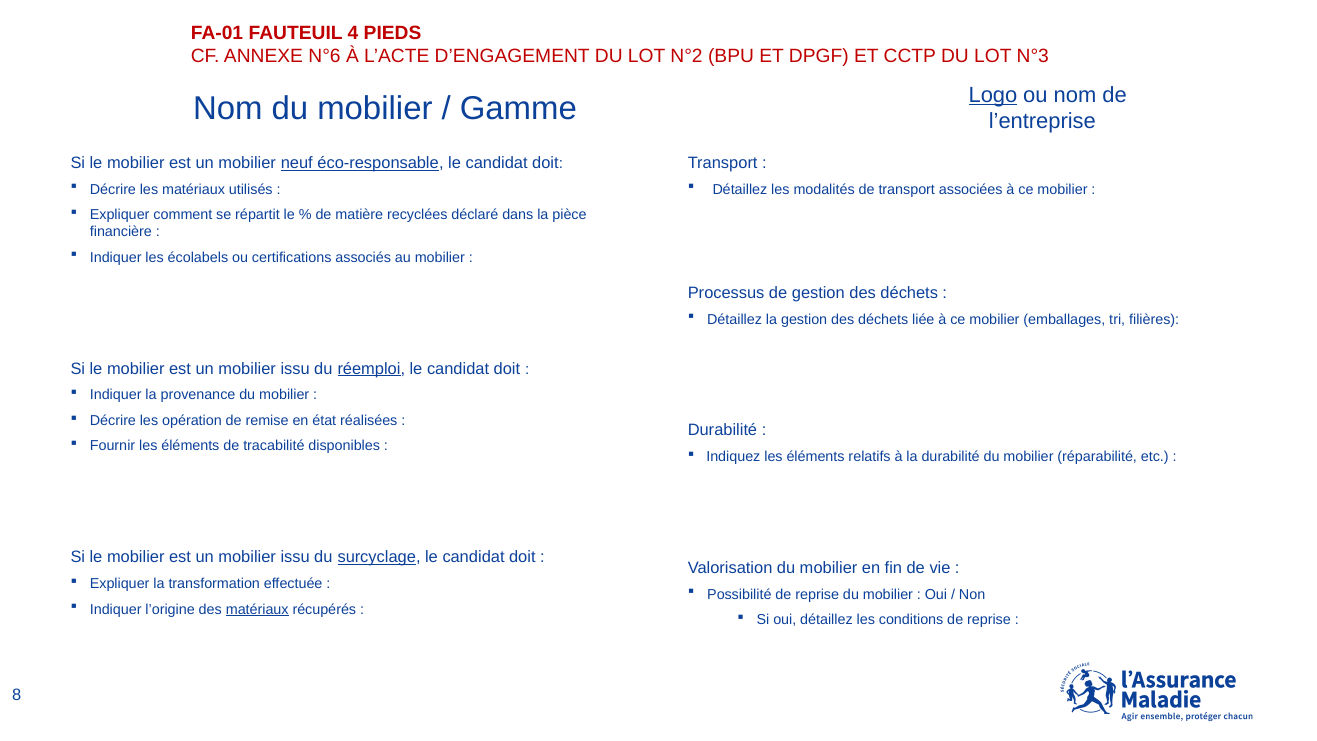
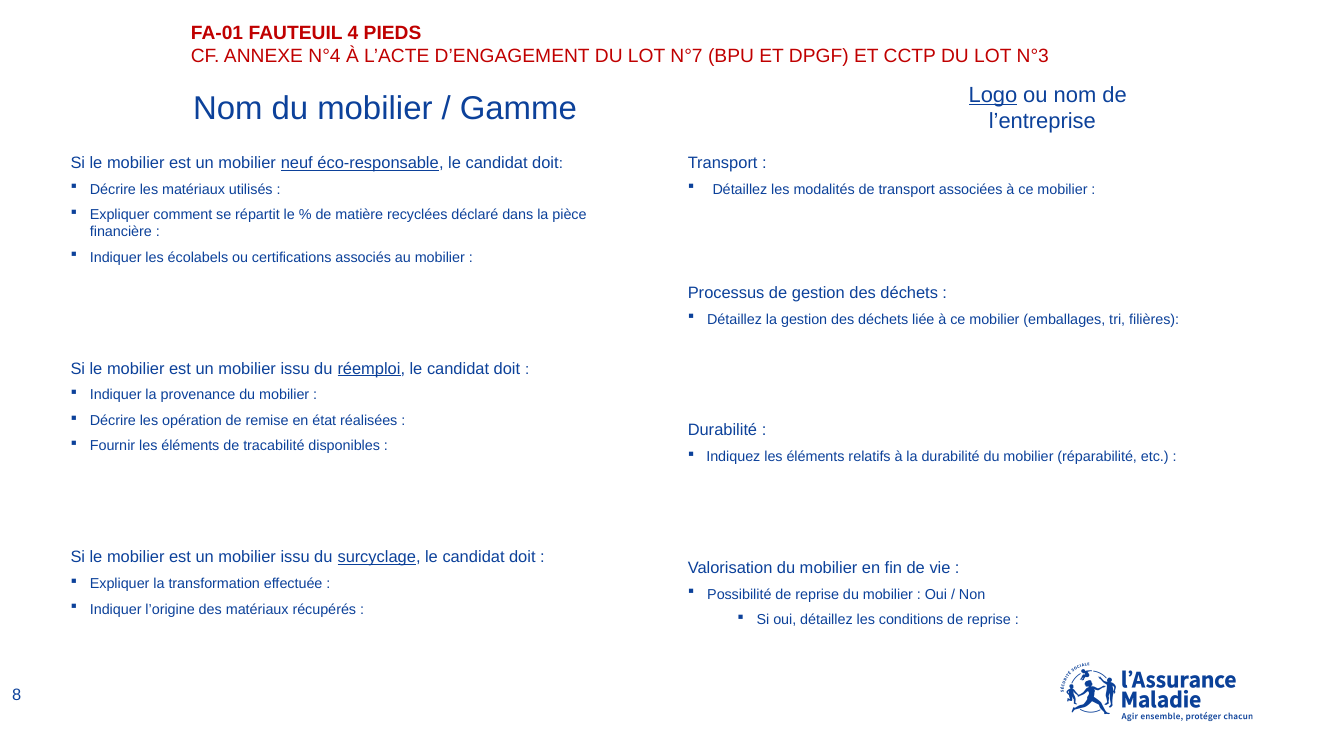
N°6: N°6 -> N°4 (325, 57)
N°2: N°2 -> N°7 (687, 57)
matériaux underline: present -> none (257, 609)
